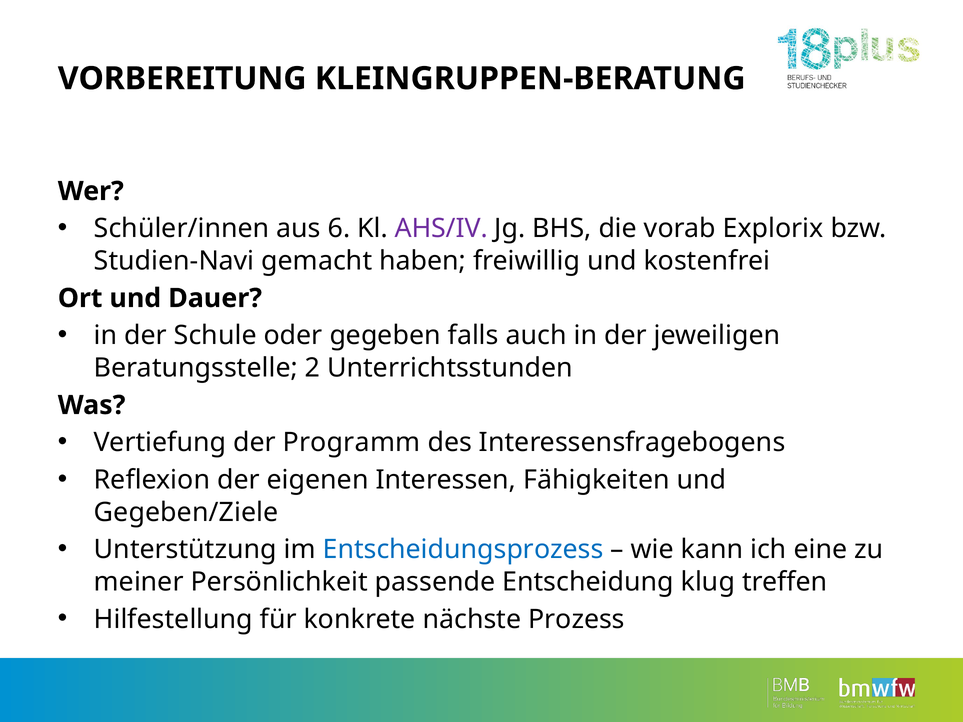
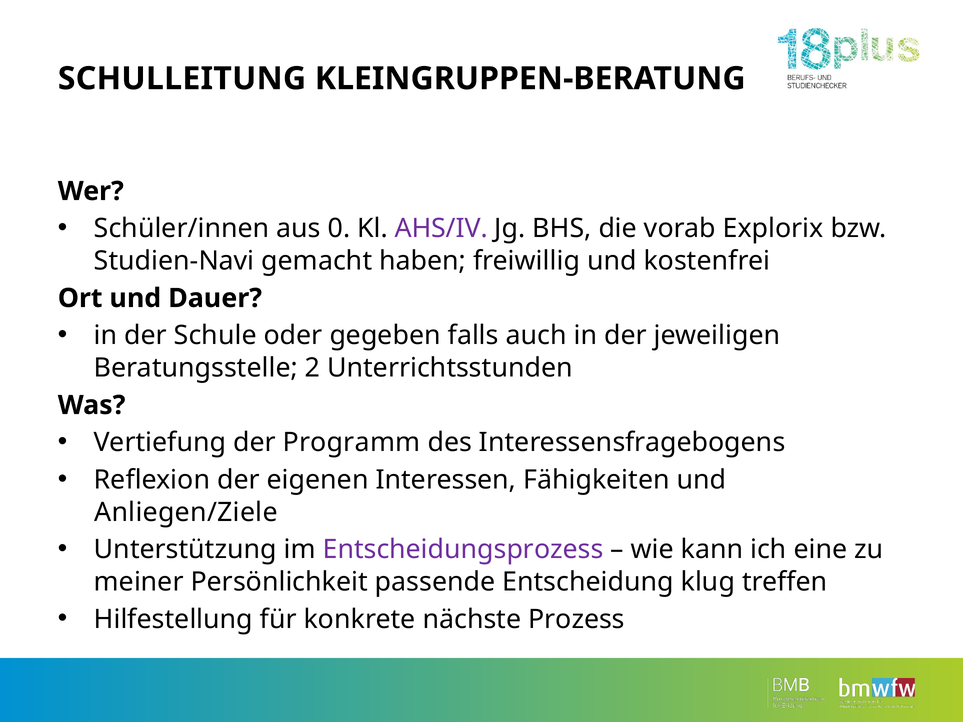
VORBEREITUNG: VORBEREITUNG -> SCHULLEITUNG (182, 79)
6: 6 -> 0 (339, 229)
Gegeben/Ziele: Gegeben/Ziele -> Anliegen/Ziele (186, 512)
Entscheidungsprozess colour: blue -> purple (463, 550)
